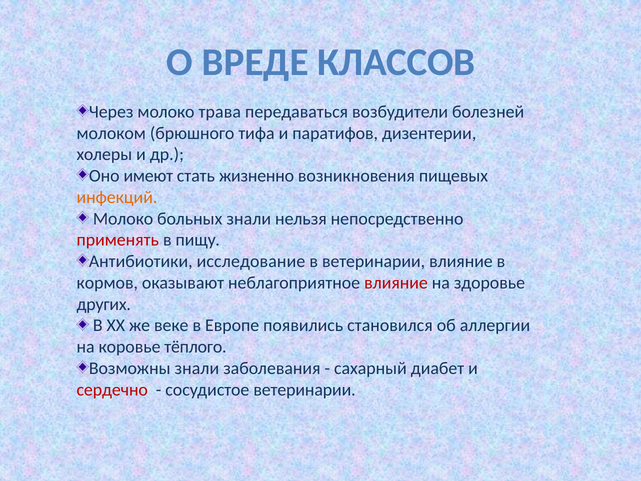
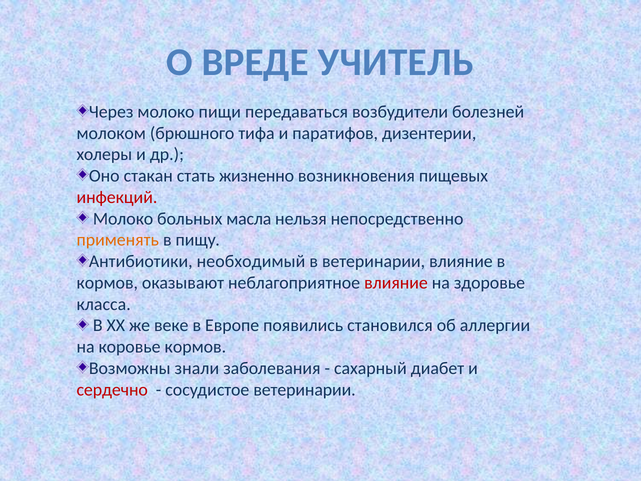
КЛАССОВ: КЛАССОВ -> УЧИТЕЛЬ (396, 62)
трава: трава -> пищи (220, 112)
имеют: имеют -> стакан (148, 176)
инфекций colour: orange -> red (117, 197)
больных знали: знали -> масла (249, 219)
применять colour: red -> orange (118, 240)
исследование: исследование -> необходимый (251, 261)
других: других -> класса (104, 304)
коровье тёплого: тёплого -> кормов (195, 347)
